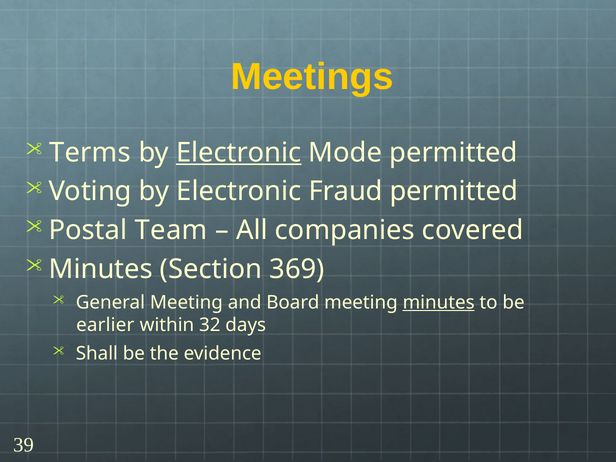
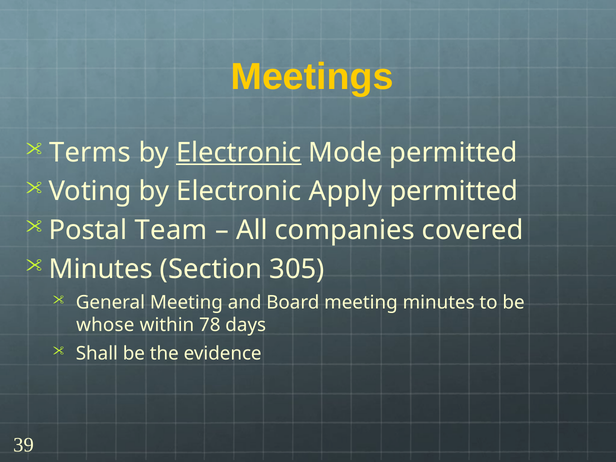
Fraud: Fraud -> Apply (345, 191)
369: 369 -> 305 (297, 269)
minutes underline: present -> none (439, 302)
earlier: earlier -> whose (105, 325)
32: 32 -> 78 (210, 325)
